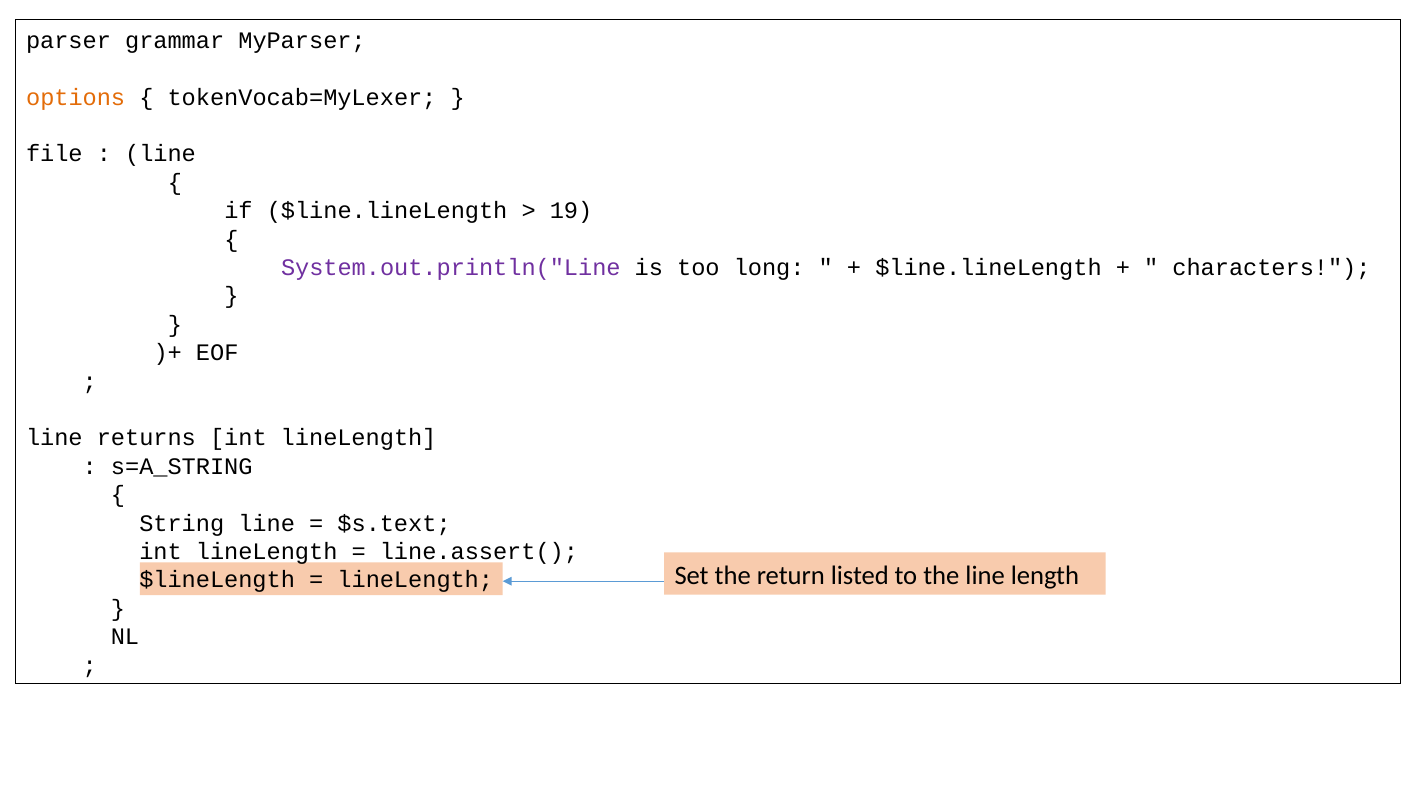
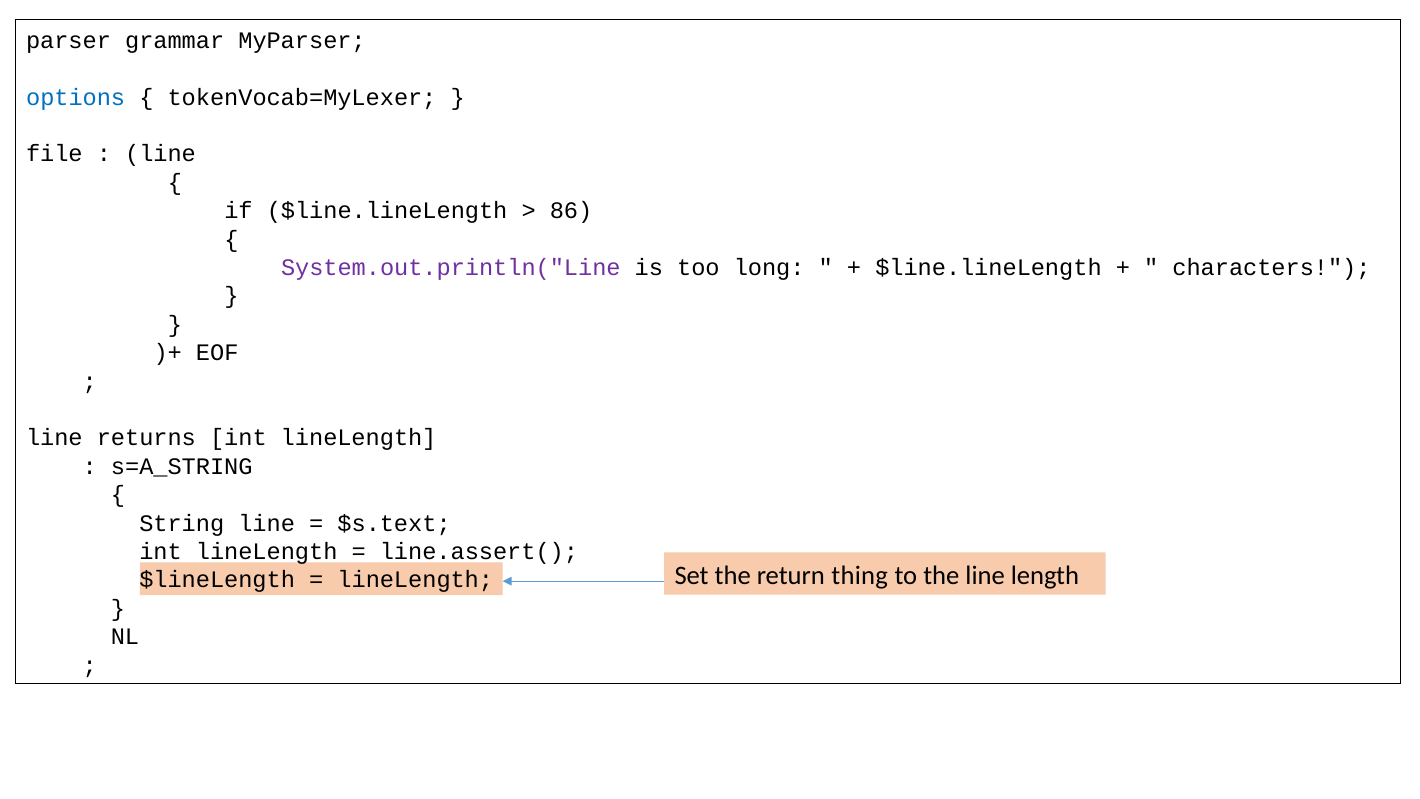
options colour: orange -> blue (76, 97)
19: 19 -> 86 (571, 211)
listed: listed -> thing (860, 575)
